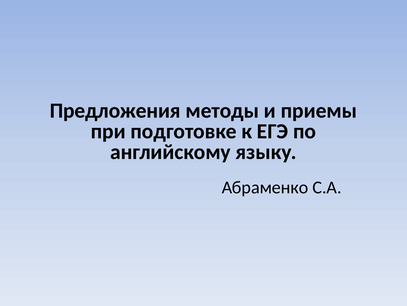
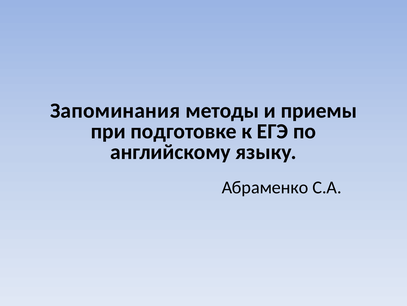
Предложения: Предложения -> Запоминания (115, 110)
